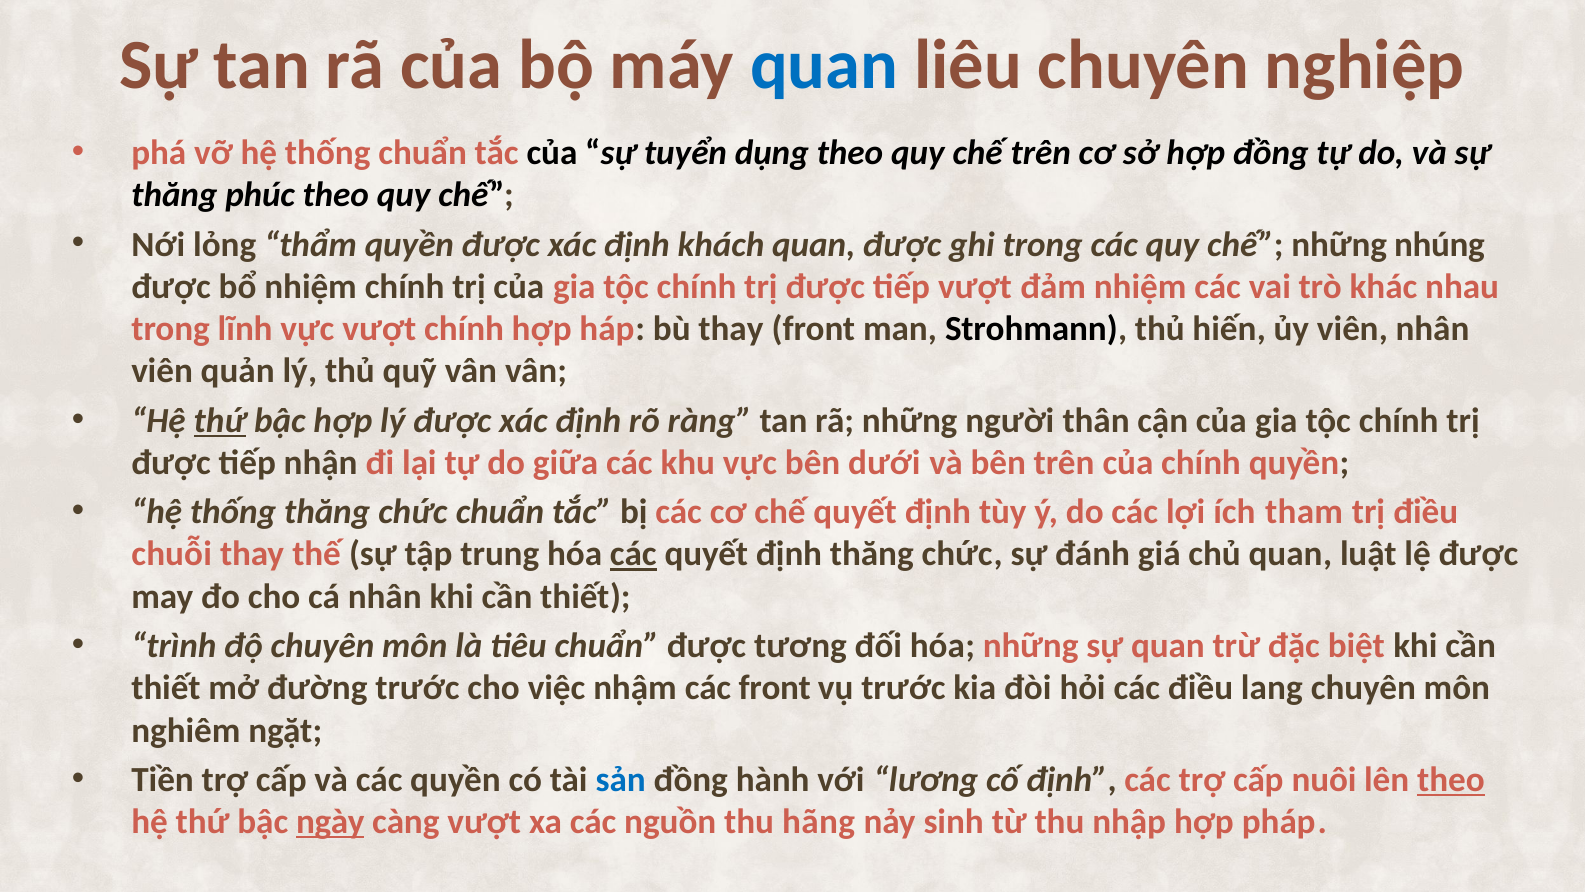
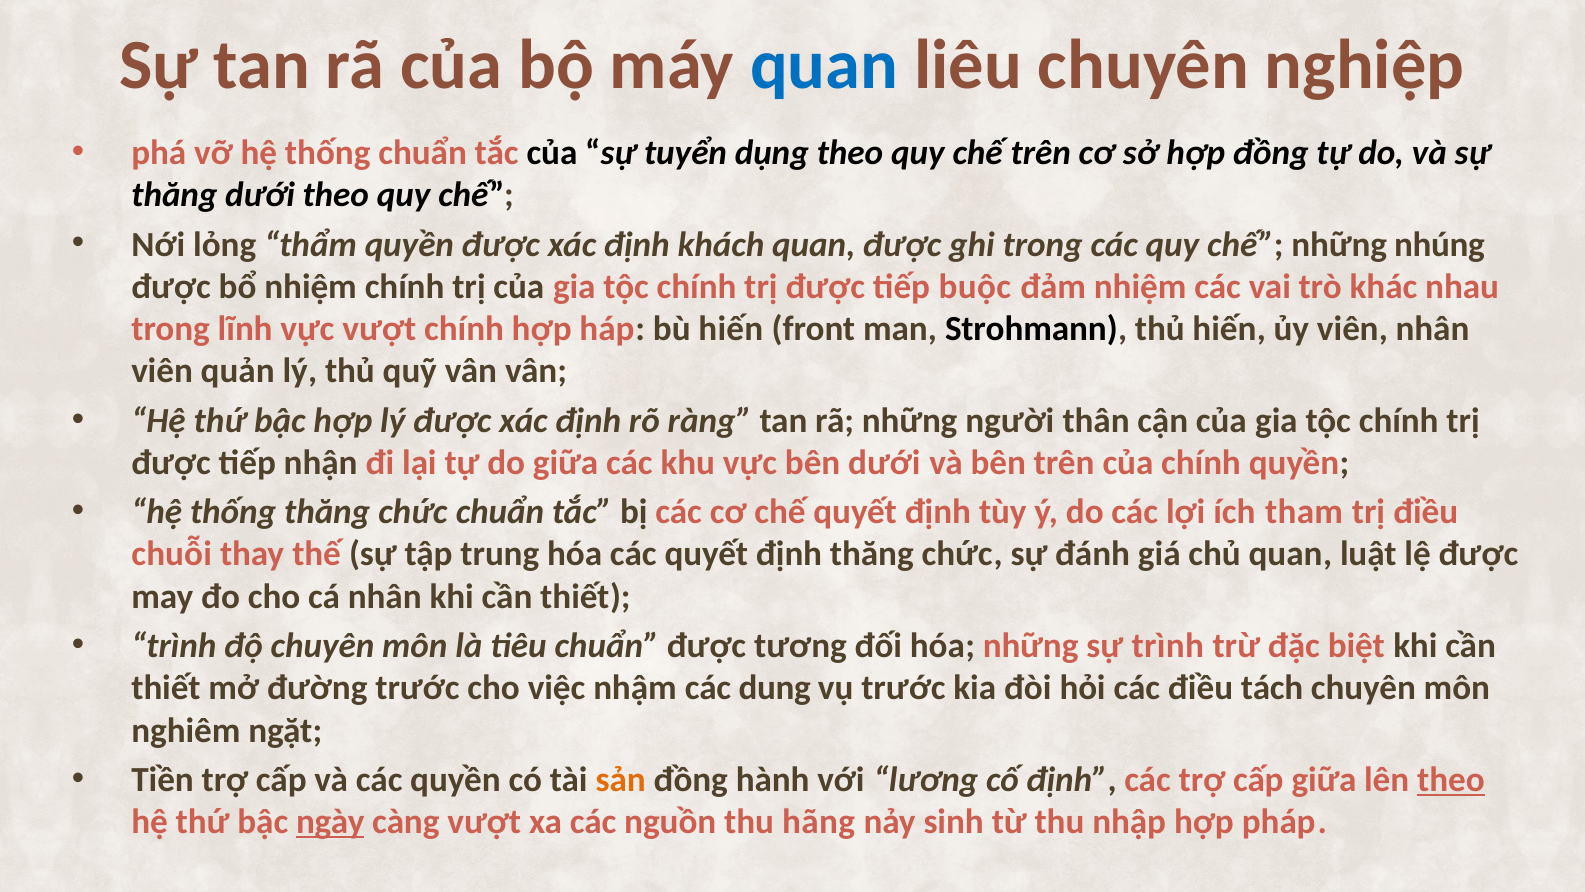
thăng phúc: phúc -> dưới (260, 195)
tiếp vượt: vượt -> buộc (975, 287)
bù thay: thay -> hiến (731, 329)
thứ underline: present -> none (220, 420)
các underline: present -> none (633, 554)
sự quan: quan -> trình (1168, 646)
các front: front -> dung (775, 688)
lang: lang -> tách (1272, 688)
sản colour: blue -> orange (621, 779)
cấp nuôi: nuôi -> giữa (1324, 779)
